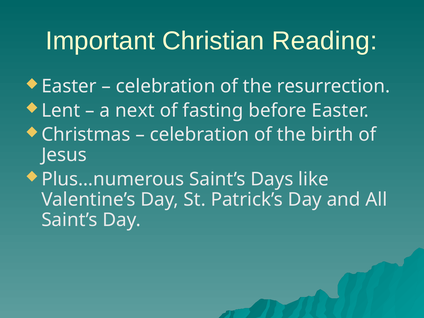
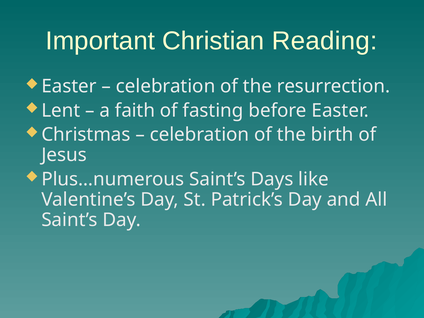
next: next -> faith (135, 111)
